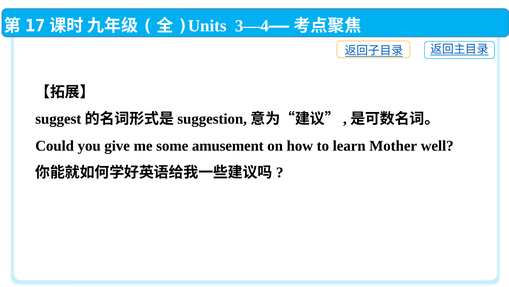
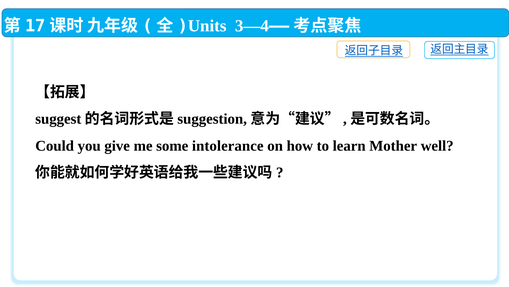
amusement: amusement -> intolerance (228, 145)
